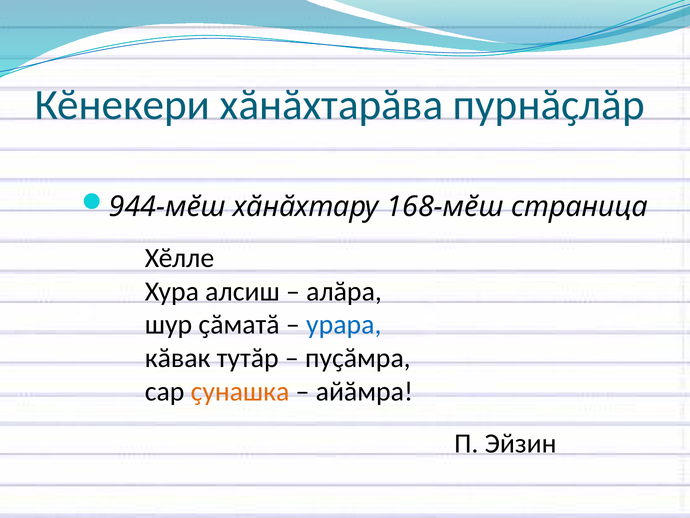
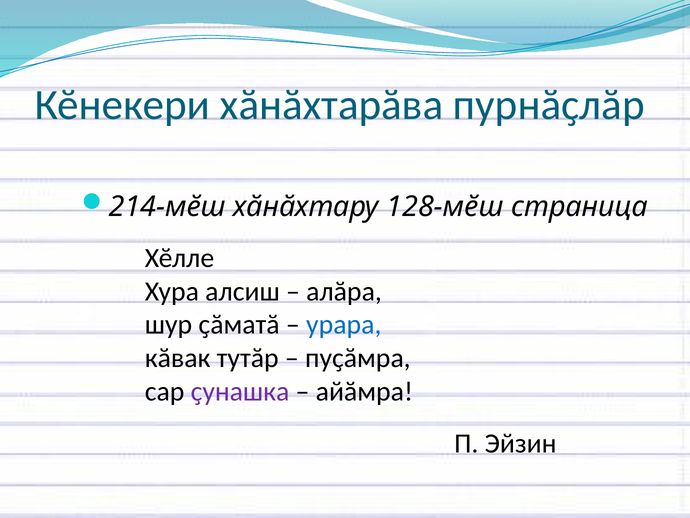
944-мӗш: 944-мӗш -> 214-мӗш (167, 207)
168-мӗш: 168-мӗш -> 128-мӗш (445, 207)
ҫунашка colour: orange -> purple (240, 391)
